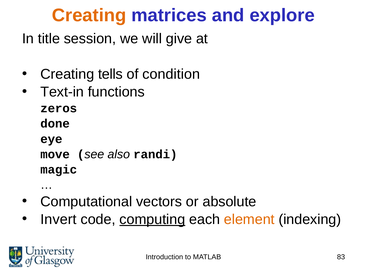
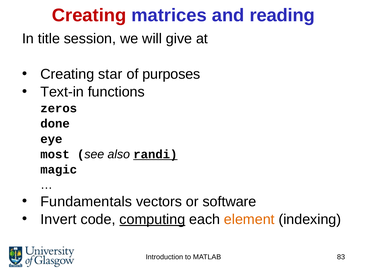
Creating colour: orange -> red (89, 15)
explore: explore -> reading (282, 15)
tells: tells -> star (110, 74)
condition: condition -> purposes (171, 74)
move: move -> most (55, 154)
randi underline: none -> present (155, 154)
Computational: Computational -> Fundamentals (86, 202)
absolute: absolute -> software (229, 202)
